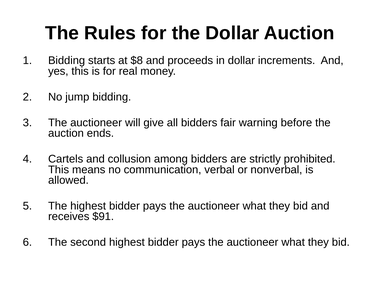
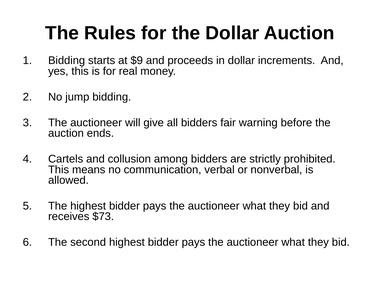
$8: $8 -> $9 (137, 61)
$91: $91 -> $73 (103, 217)
